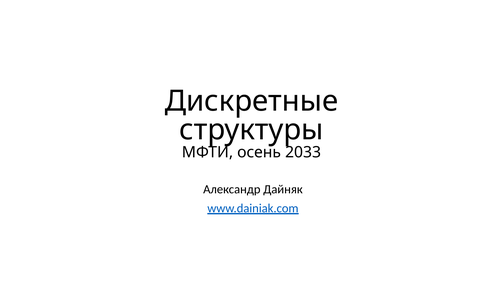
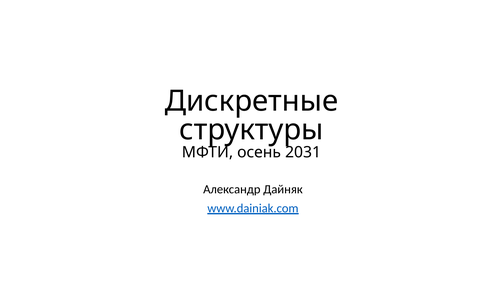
2033: 2033 -> 2031 (303, 152)
